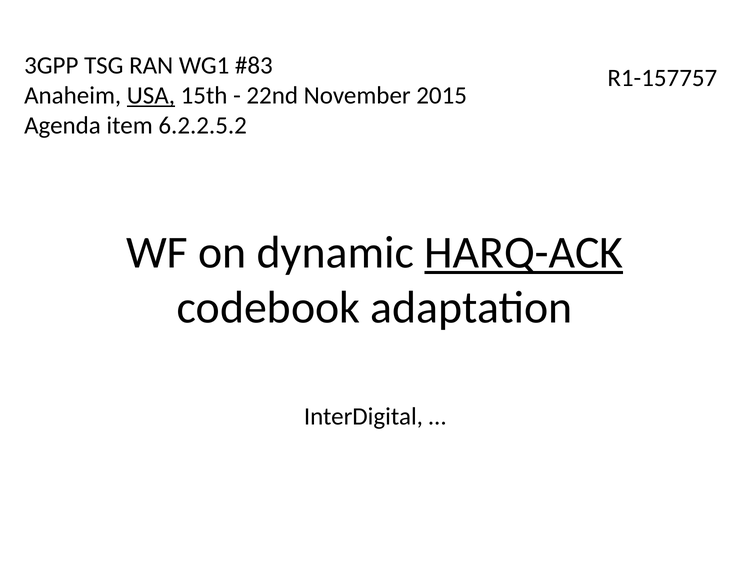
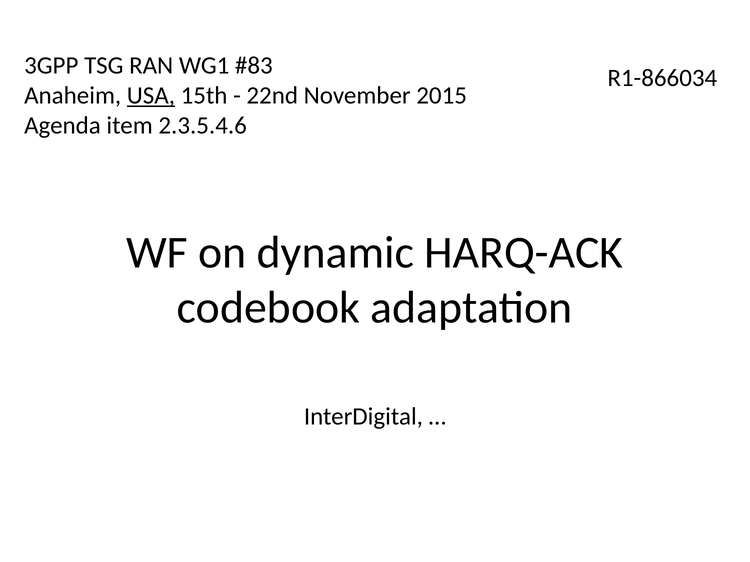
R1-157757: R1-157757 -> R1-866034 (662, 78)
6.2.2.5.2: 6.2.2.5.2 -> 2.3.5.4.6 (203, 125)
HARQ-ACK underline: present -> none (524, 253)
